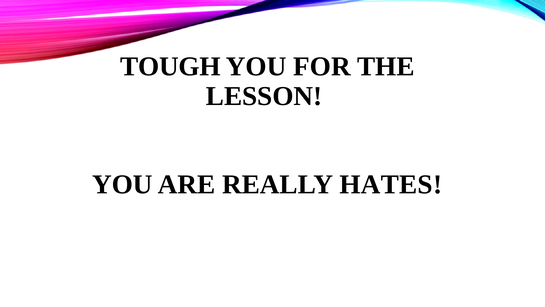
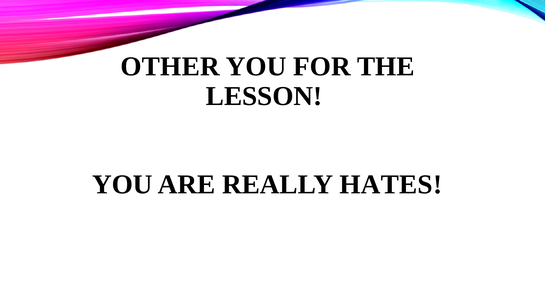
TOUGH: TOUGH -> OTHER (170, 67)
